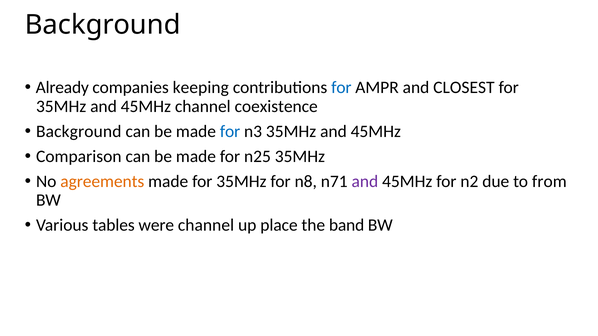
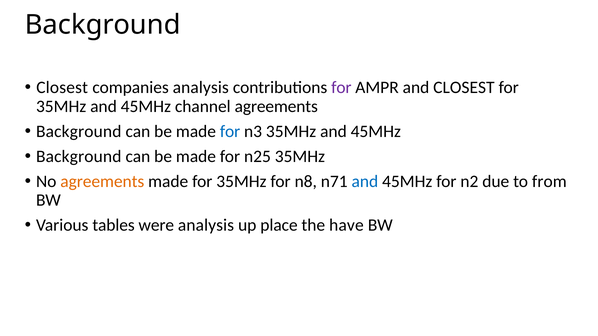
Already: Already -> Closest (62, 88)
companies keeping: keeping -> analysis (201, 88)
for colour: blue -> purple (341, 88)
channel coexistence: coexistence -> agreements (276, 106)
Comparison: Comparison -> Background (79, 157)
and colour: purple -> blue (365, 182)
were channel: channel -> analysis (206, 225)
band: band -> have (346, 225)
